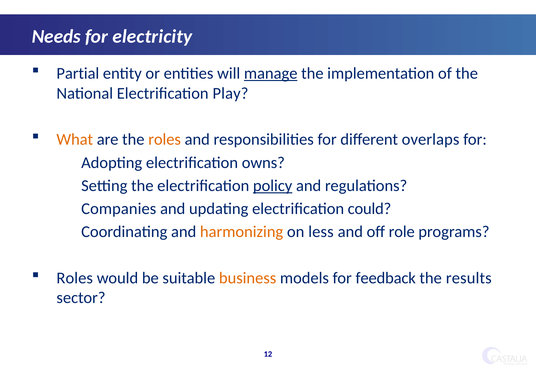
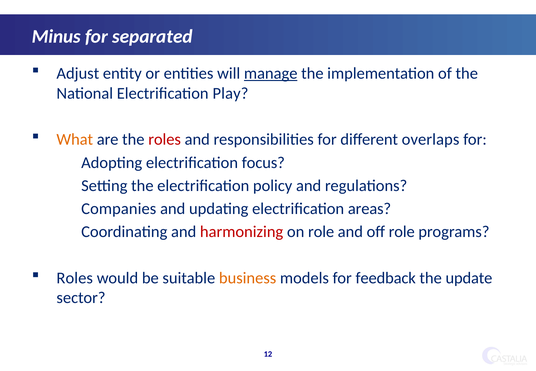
Needs: Needs -> Minus (56, 37)
electricity: electricity -> separated (152, 37)
Partial: Partial -> Adjust (78, 74)
roles colour: orange -> red (165, 140)
owns: owns -> focus (263, 163)
policy underline: present -> none (273, 186)
could: could -> areas (369, 209)
harmonizing colour: orange -> red (242, 232)
on less: less -> role (321, 232)
results: results -> update (469, 278)
